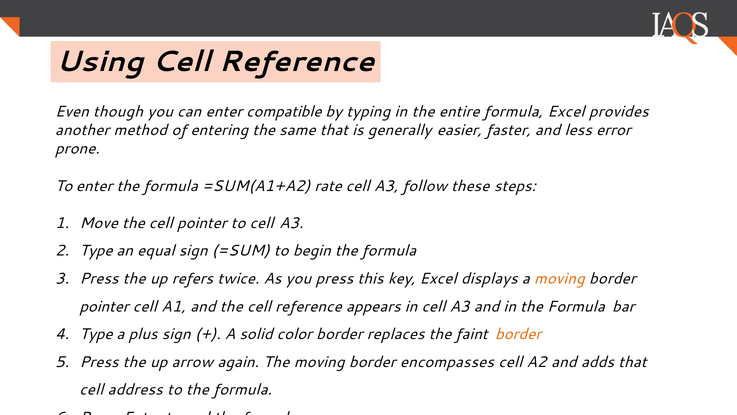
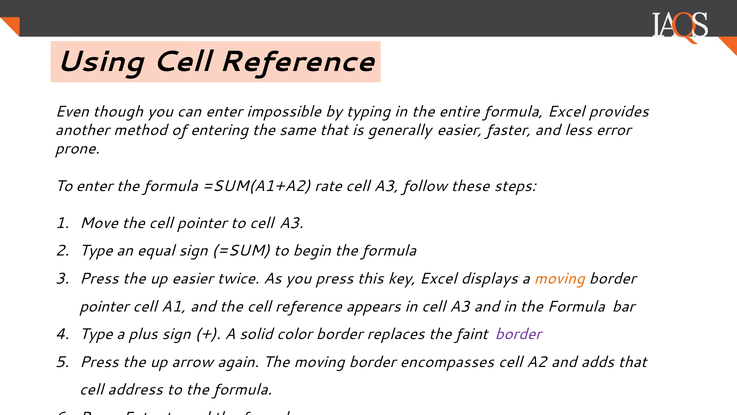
compatible: compatible -> impossible (284, 111)
up refers: refers -> easier (192, 279)
border colour: orange -> purple (518, 334)
